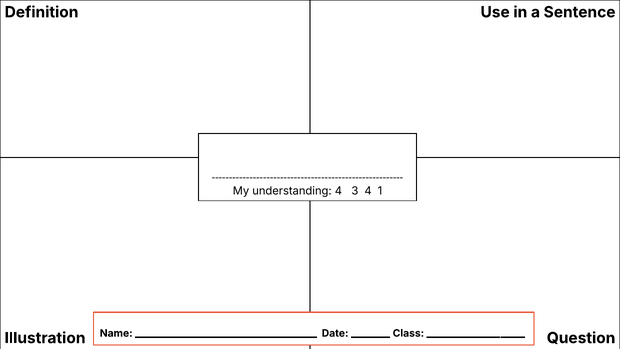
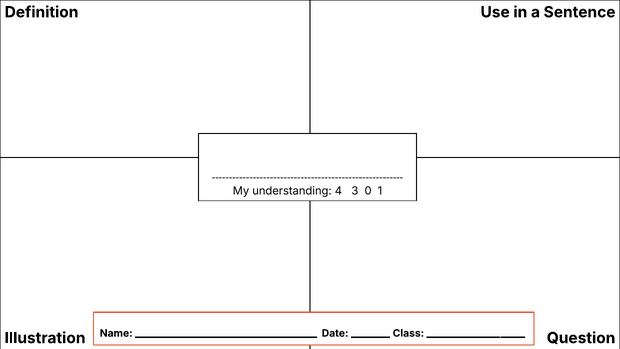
3 4: 4 -> 0 (368, 191)
